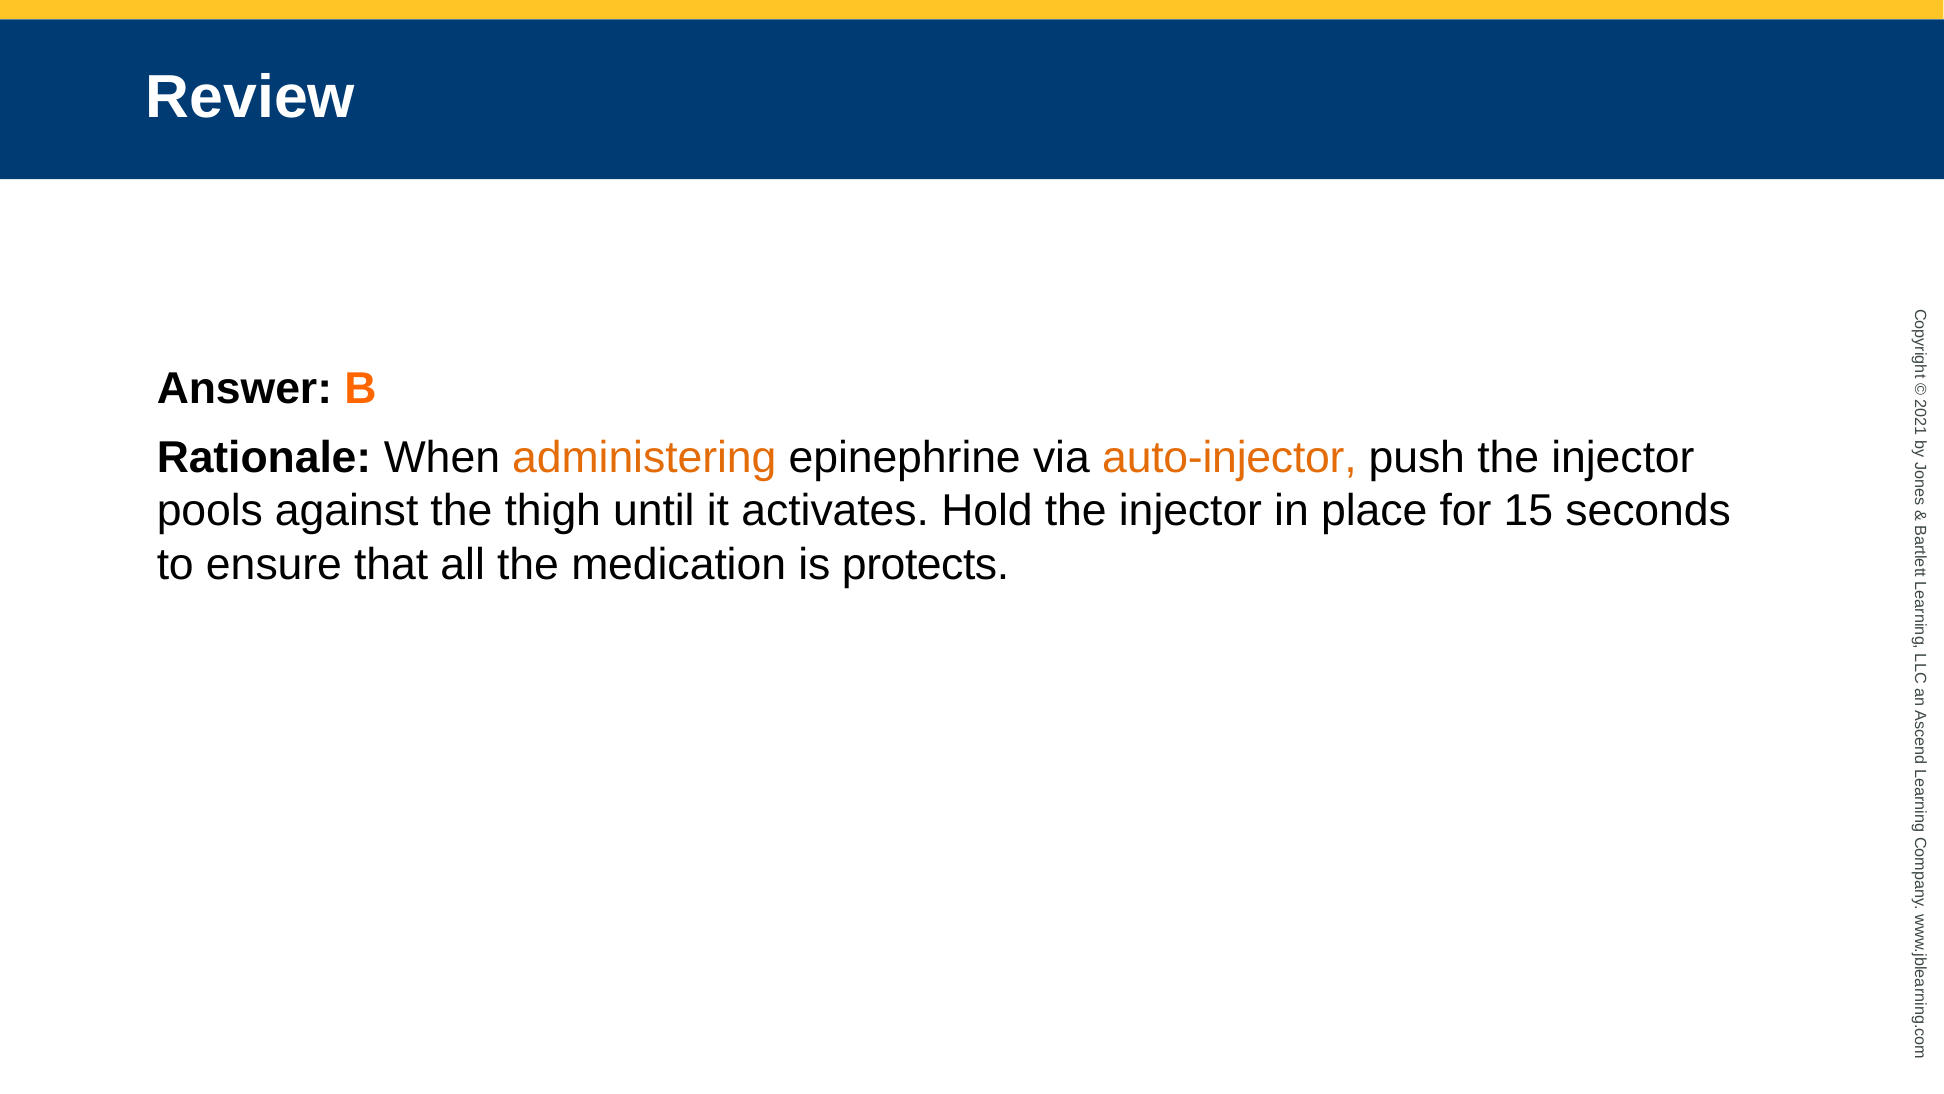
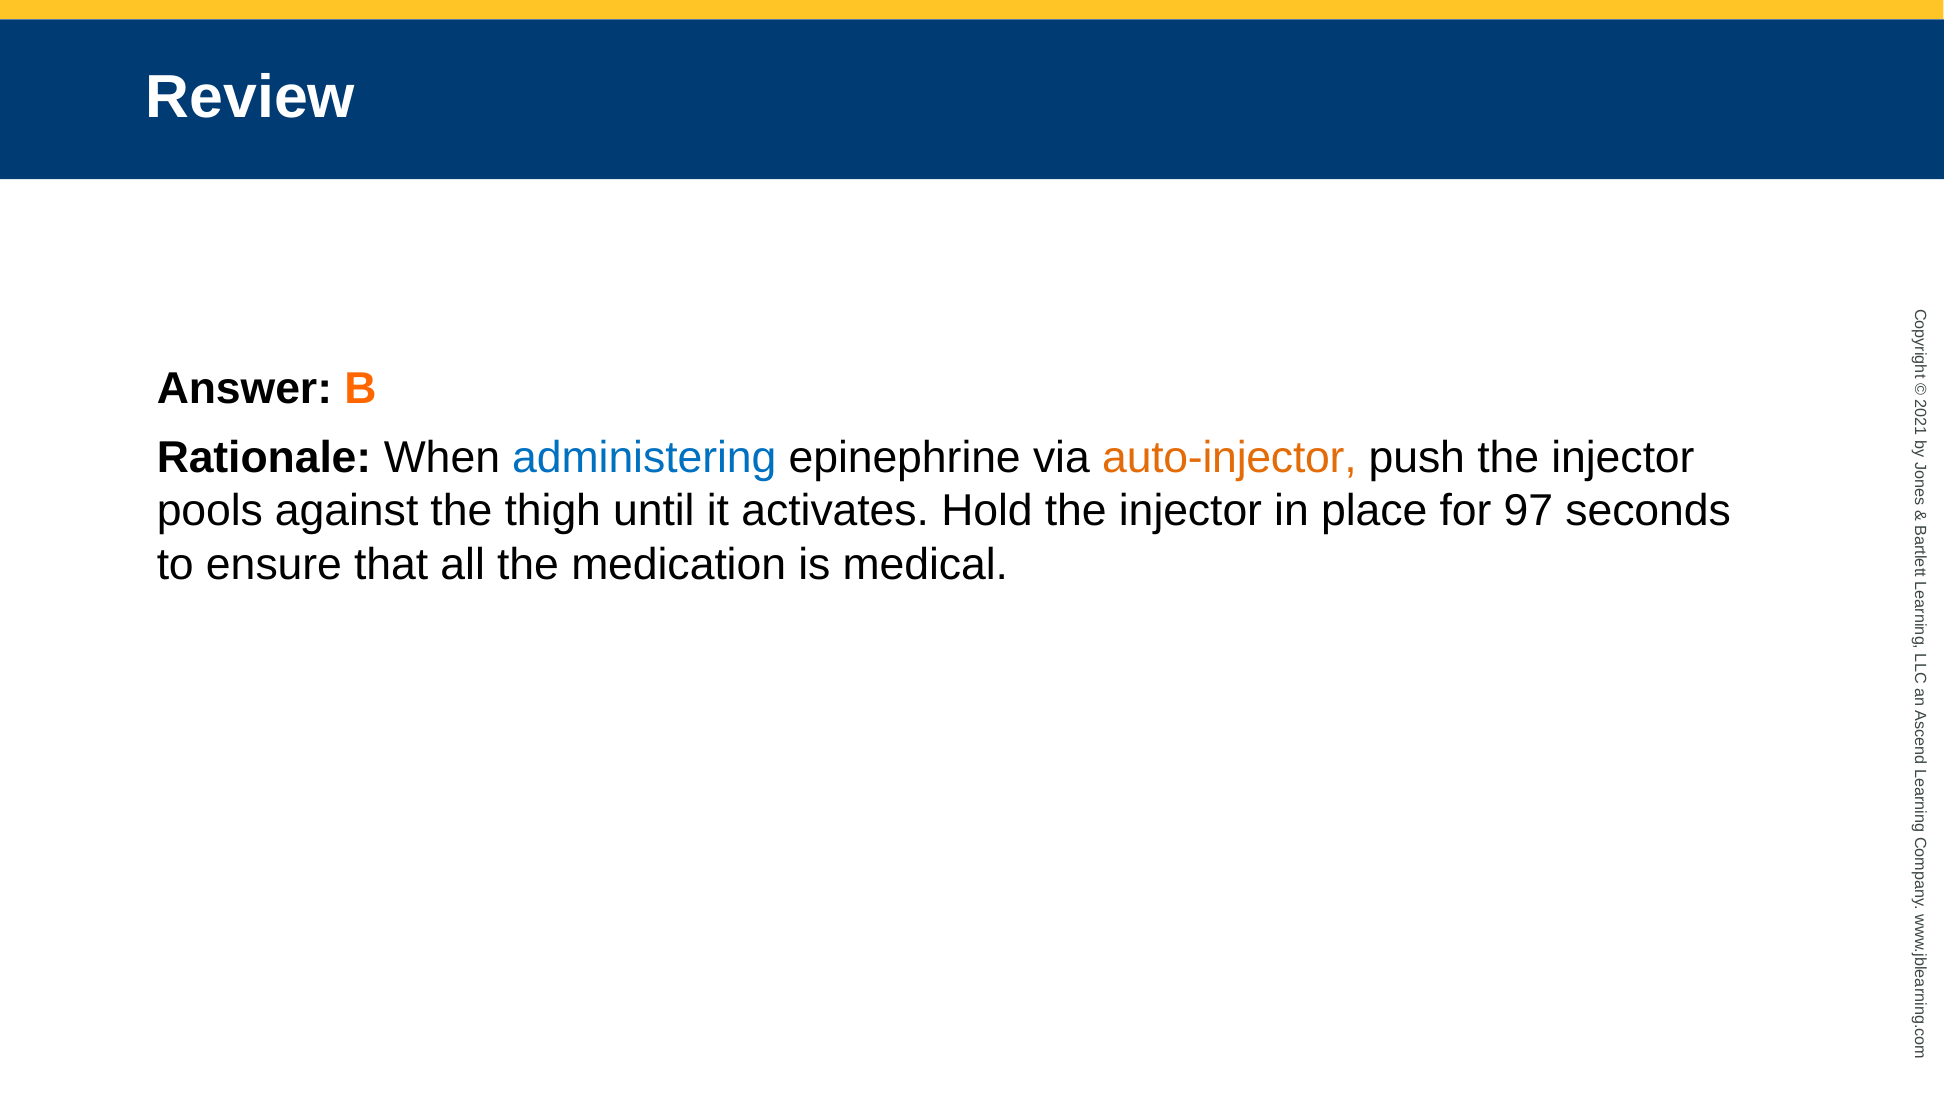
administering colour: orange -> blue (644, 458)
15: 15 -> 97 (1528, 511)
protects: protects -> medical (925, 564)
